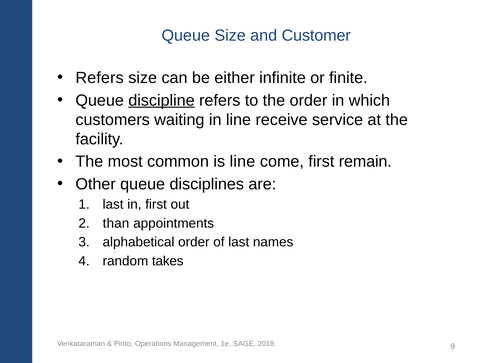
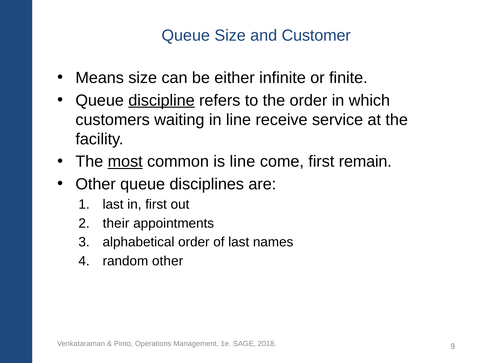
Refers: Refers -> Means (100, 78)
most underline: none -> present (125, 162)
than: than -> their (116, 223)
random takes: takes -> other (168, 261)
